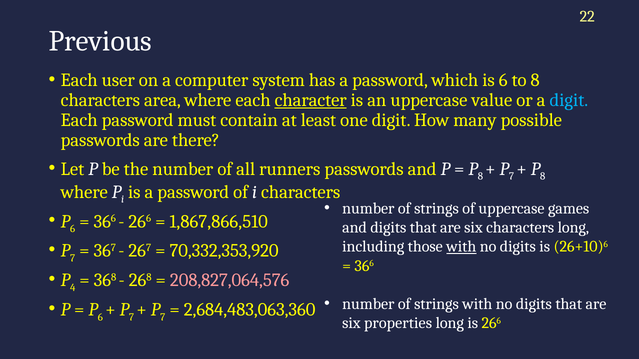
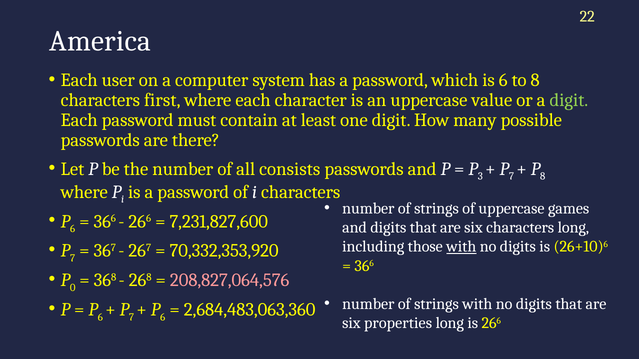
Previous: Previous -> America (100, 41)
area: area -> first (162, 100)
character underline: present -> none (311, 100)
digit colour: light blue -> light green (569, 100)
runners: runners -> consists (290, 169)
8: 8 -> 3 (480, 177)
1,867,866,510: 1,867,866,510 -> 7,231,827,600 (219, 222)
4: 4 -> 0 (73, 288)
7: 7 -> 6 (163, 317)
